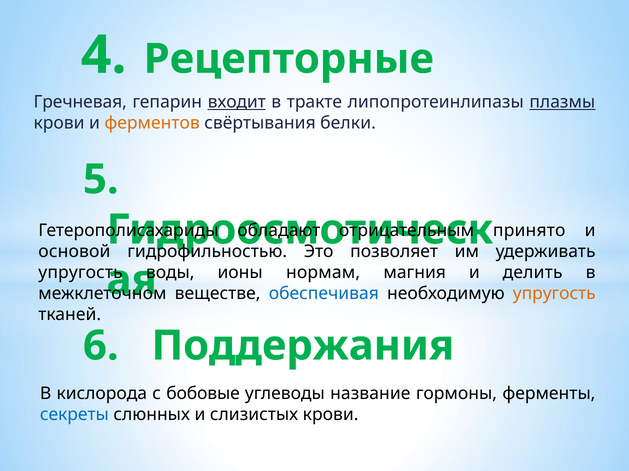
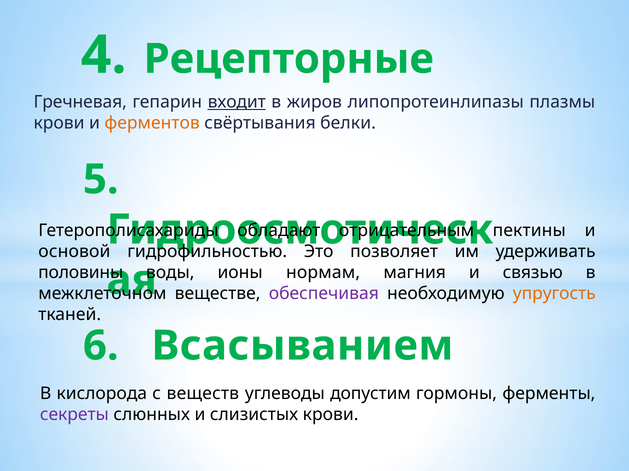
тракте: тракте -> жиров (314, 102)
плазмы underline: present -> none (562, 102)
принято: принято -> пектины (529, 231)
упругость: упругость -> половины (81, 273)
делить: делить -> связью (533, 273)
обеспечивая colour: blue -> purple (324, 294)
Поддержания: Поддержания -> Всасыванием (302, 346)
бобовые: бобовые -> веществ (203, 394)
название: название -> допустим (370, 394)
секреты colour: blue -> purple (74, 415)
